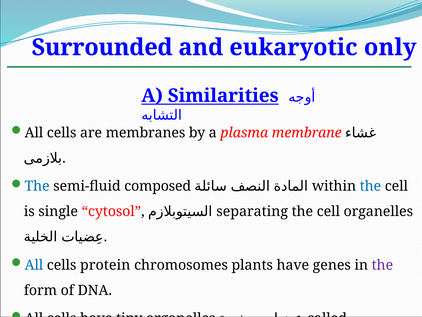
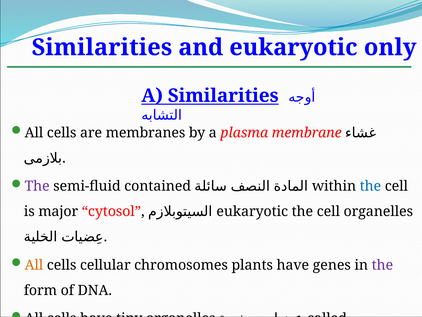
Surrounded: Surrounded -> Similarities (102, 47)
The colour: blue -> purple (37, 186)
composed: composed -> contained (158, 186)
single: single -> major (58, 211)
separating: separating -> eukaryotic (252, 211)
All colour: blue -> orange (34, 265)
protein: protein -> cellular (105, 265)
